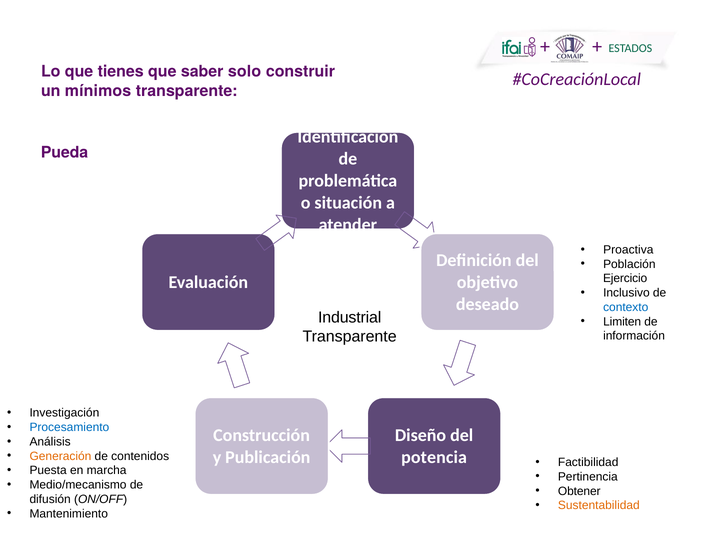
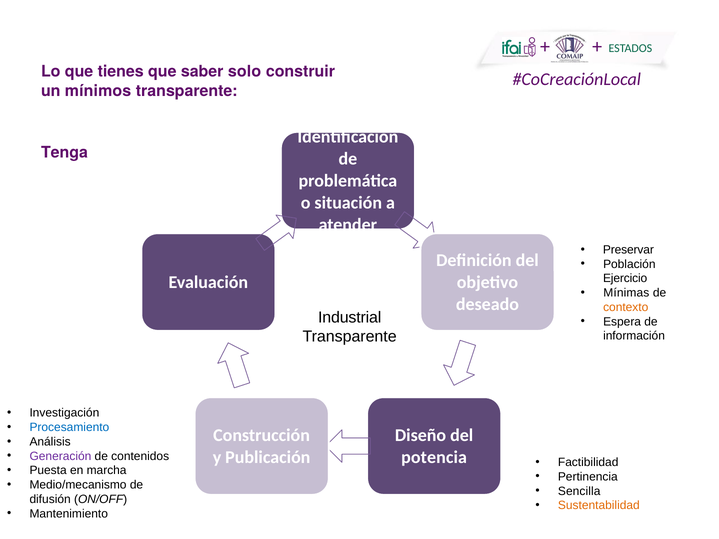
Pueda: Pueda -> Tenga (64, 153)
Proactiva: Proactiva -> Preservar (628, 250)
Inclusivo: Inclusivo -> Mínimas (626, 293)
contexto colour: blue -> orange (626, 307)
Limiten: Limiten -> Espera (622, 322)
Generación colour: orange -> purple (60, 456)
Obtener: Obtener -> Sencilla (579, 491)
